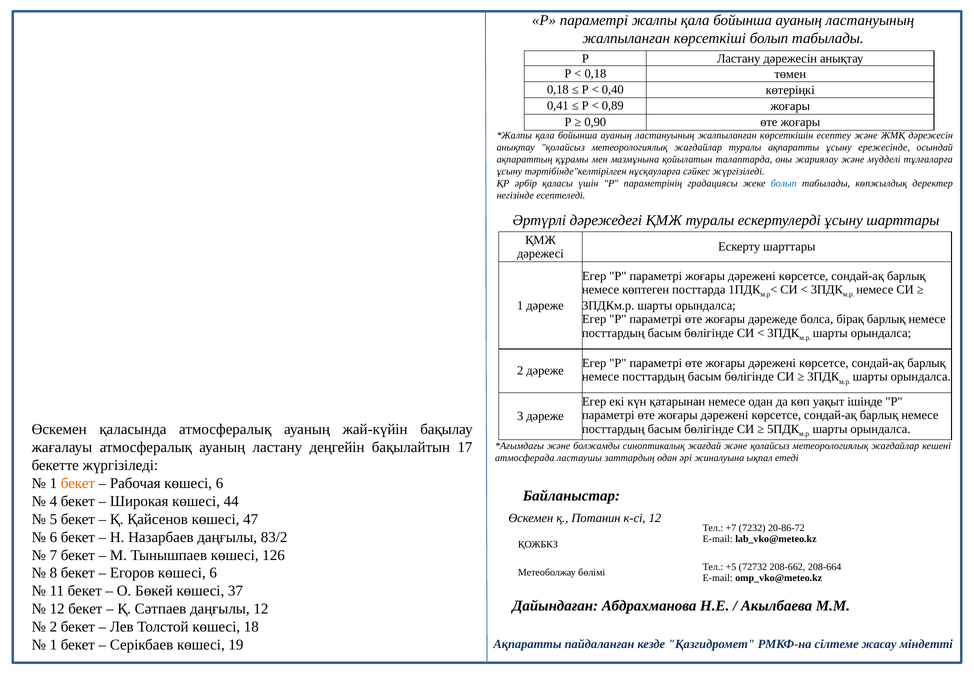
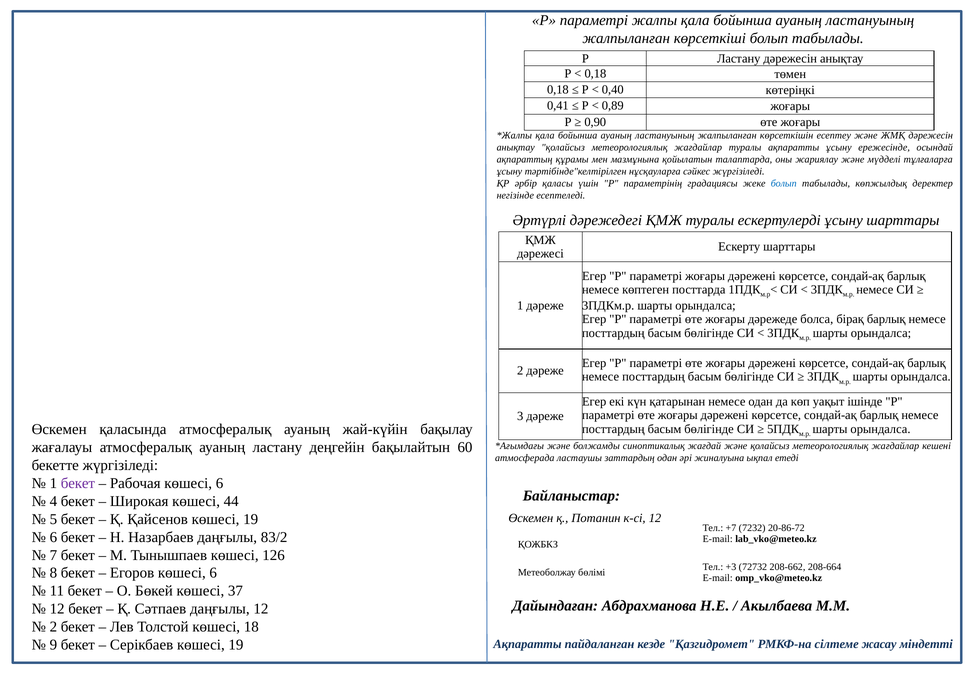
17: 17 -> 60 (465, 447)
бекет colour: orange -> purple (78, 483)
Қайсенов көшесі 47: 47 -> 19 (251, 519)
+5: +5 -> +3 (731, 567)
1: 1 -> 9 (53, 645)
